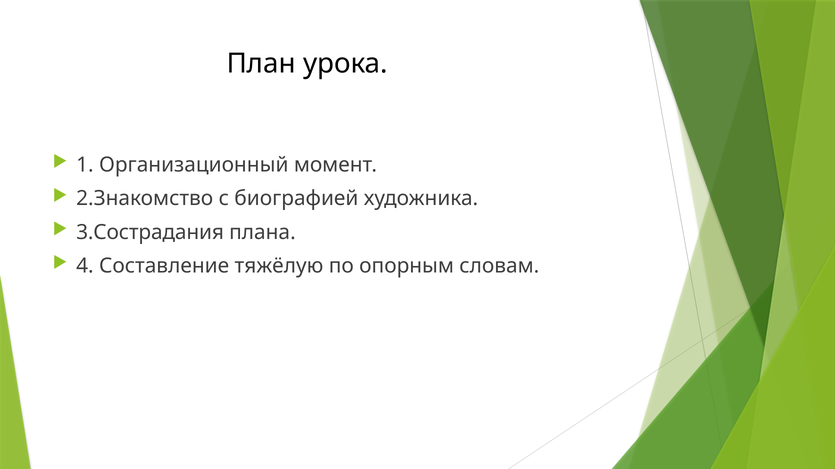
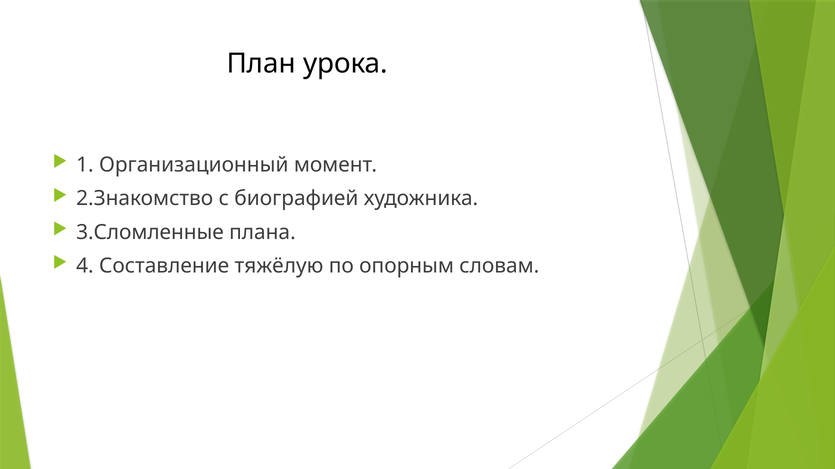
3.Сострадания: 3.Сострадания -> 3.Сломленные (150, 233)
